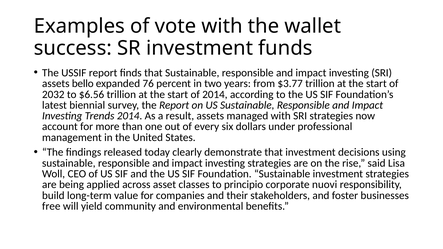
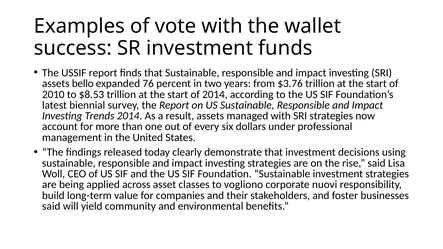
$3.77: $3.77 -> $3.76 (290, 84)
2032: 2032 -> 2010 (53, 94)
$6.56: $6.56 -> $8.53 (92, 94)
principio: principio -> vogliono (244, 185)
free: free -> said (51, 206)
